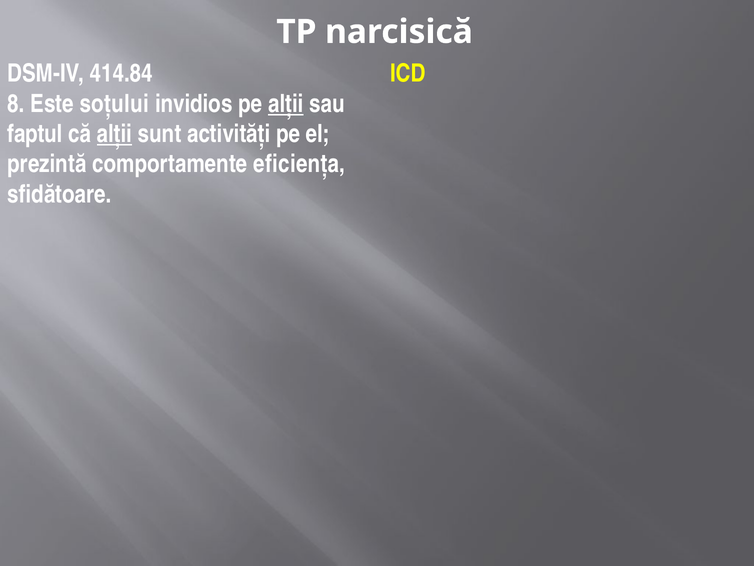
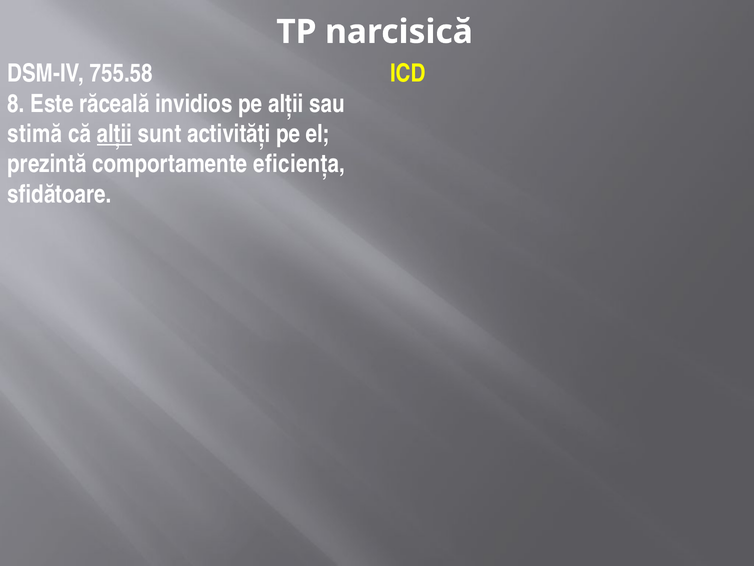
414.84: 414.84 -> 755.58 (121, 74)
soţului: soţului -> răceală (114, 104)
alţii underline: present -> none (286, 104)
faptul: faptul -> stimă (35, 134)
